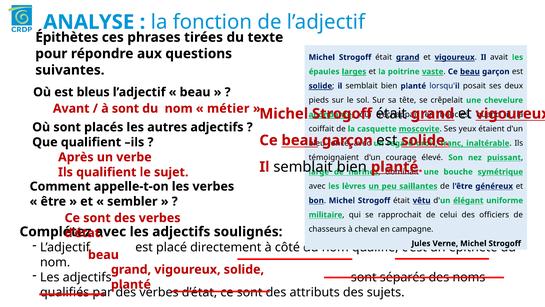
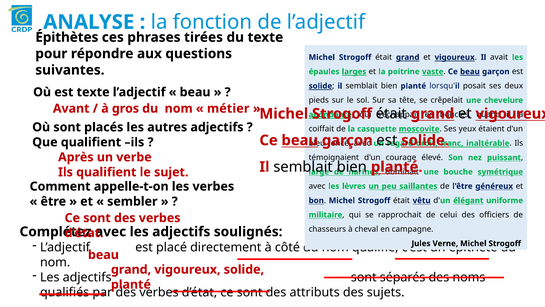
est bleus: bleus -> texte (93, 92)
à sont: sont -> gros (125, 108)
